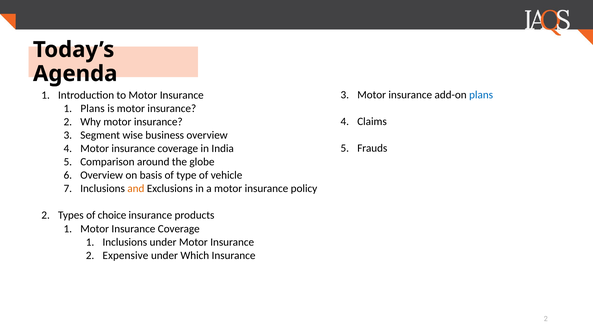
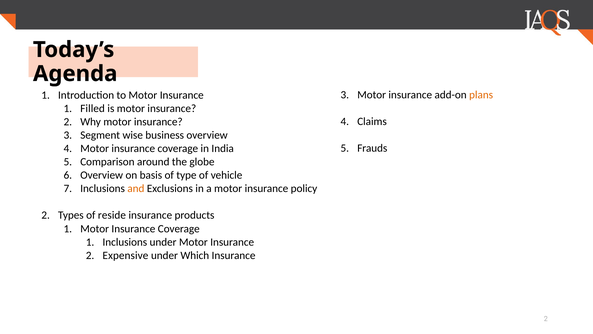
plans colour: blue -> orange (481, 95)
Plans: Plans -> Filled (93, 108)
choice: choice -> reside (112, 215)
